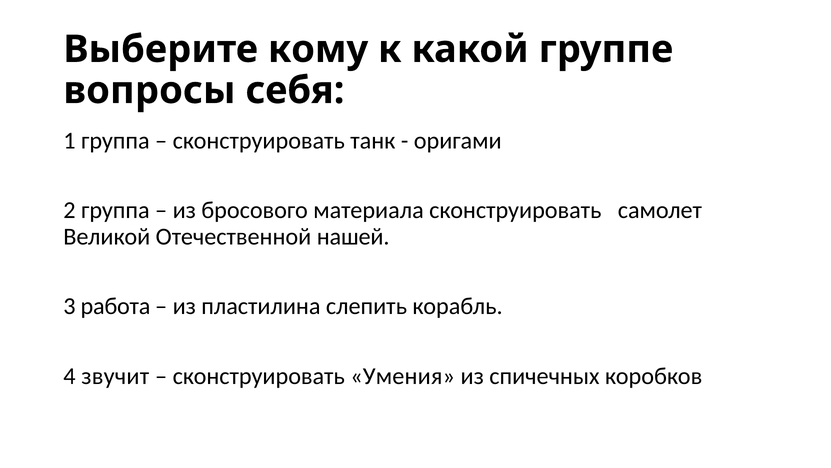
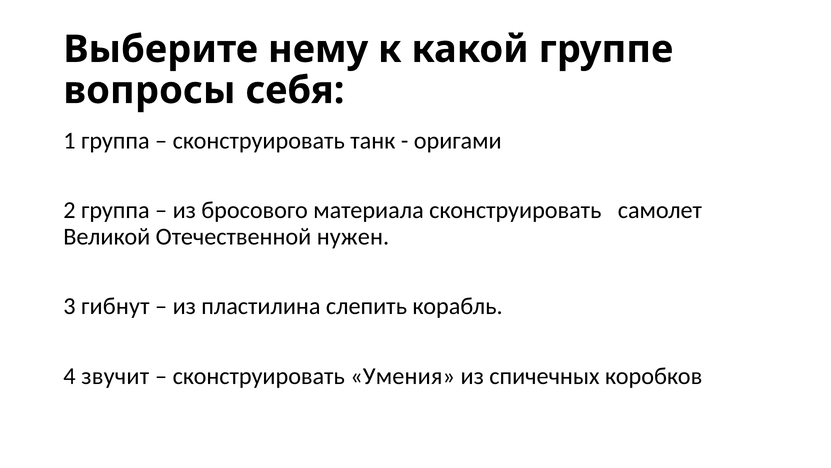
кому: кому -> нему (318, 49)
нашей: нашей -> нужен (353, 236)
работа: работа -> гибнут (115, 306)
